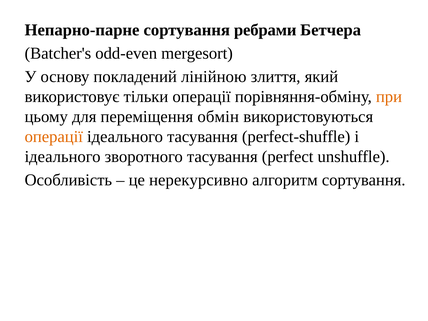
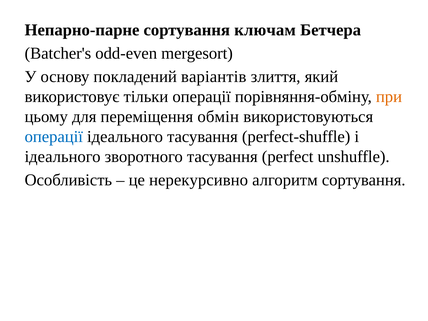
ребрами: ребрами -> ключам (265, 30)
лінійною: лінійною -> варіантів (214, 77)
операції colour: orange -> blue (54, 137)
